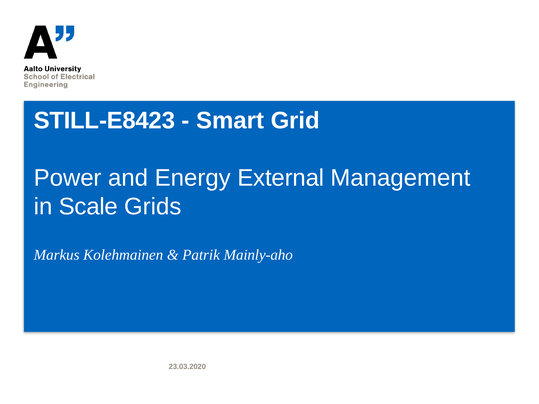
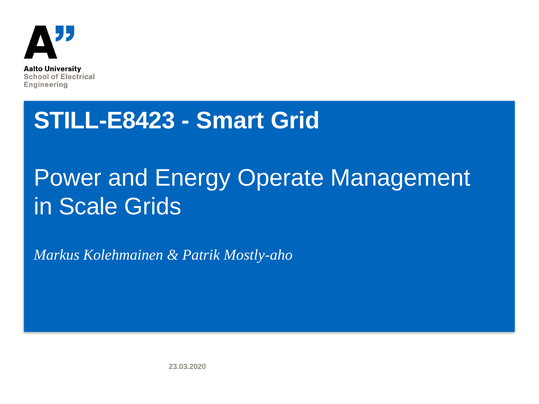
External: External -> Operate (281, 178)
Mainly-aho: Mainly-aho -> Mostly-aho (258, 255)
